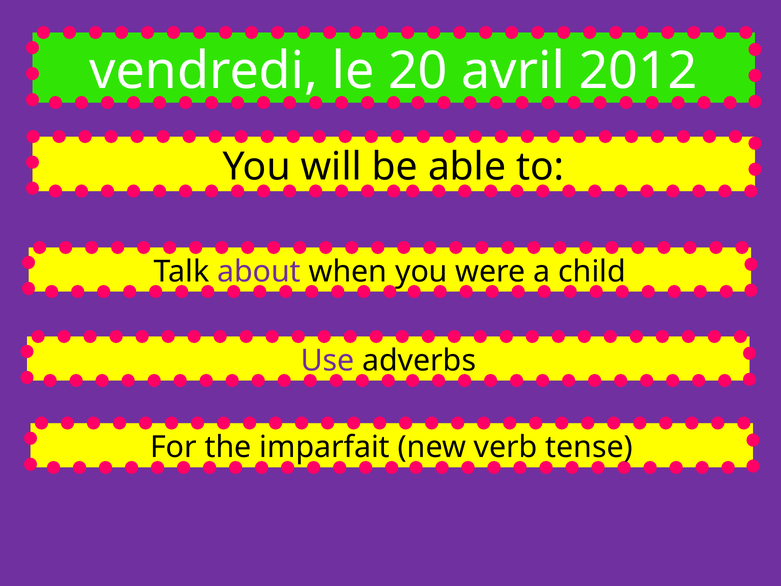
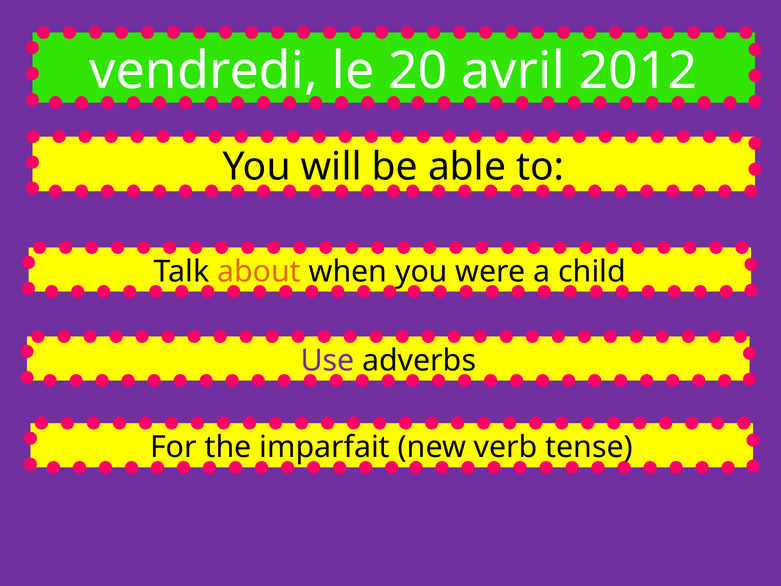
about colour: purple -> orange (259, 271)
